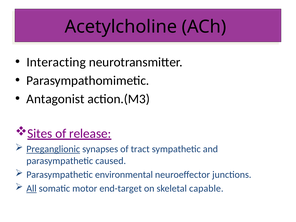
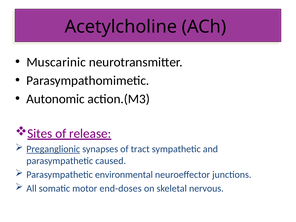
Interacting: Interacting -> Muscarinic (56, 62)
Antagonist: Antagonist -> Autonomic (56, 99)
All underline: present -> none (31, 189)
end-target: end-target -> end-doses (121, 189)
capable: capable -> nervous (206, 189)
